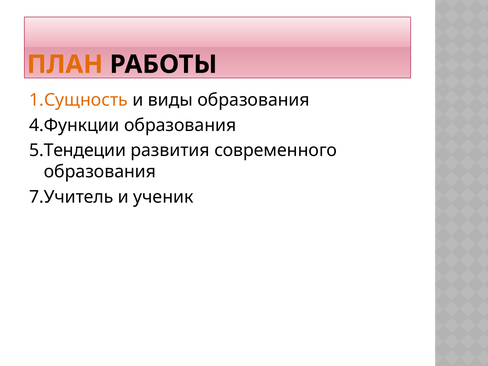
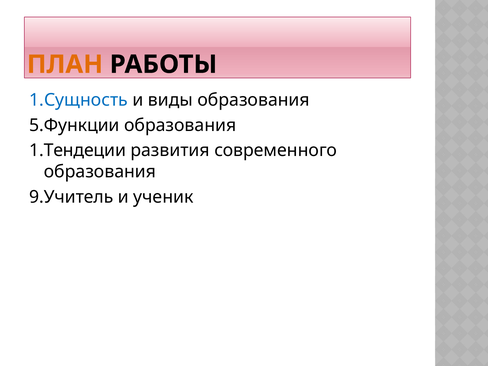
1.Сущность colour: orange -> blue (79, 100)
4.Функции: 4.Функции -> 5.Функции (74, 125)
5.Тендеции: 5.Тендеции -> 1.Тендеции (78, 151)
7.Учитель: 7.Учитель -> 9.Учитель (71, 197)
